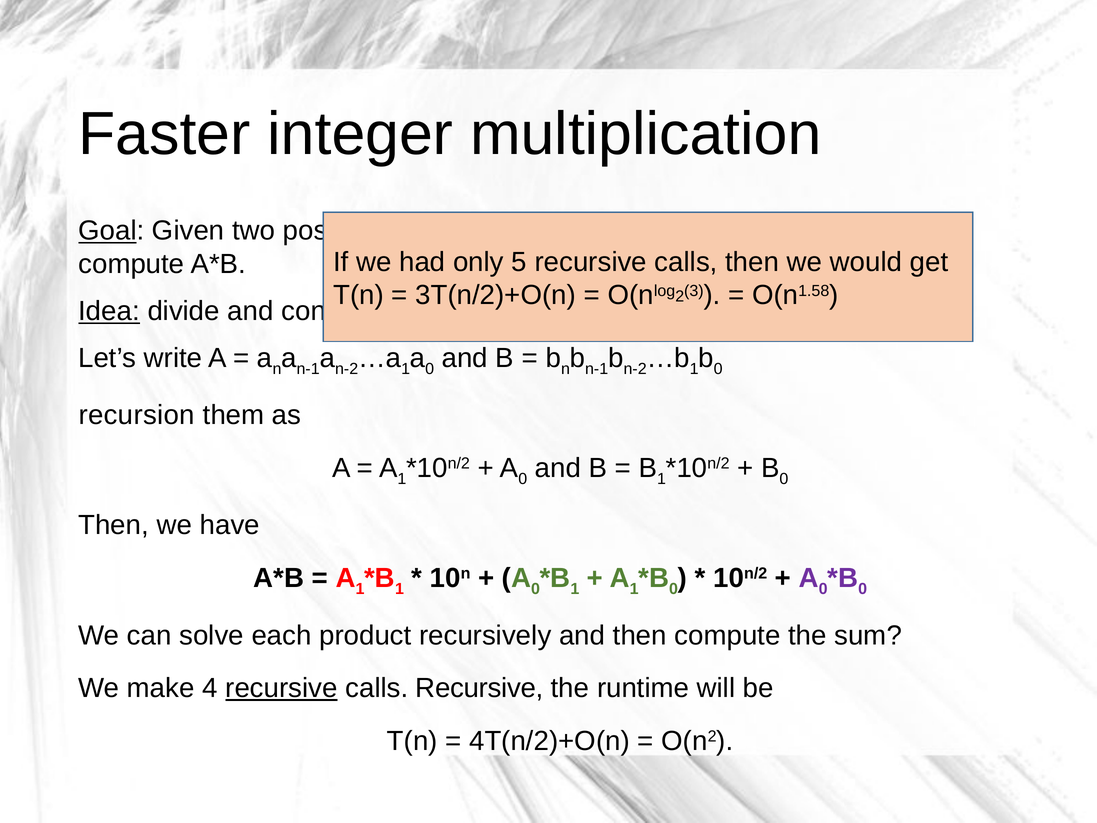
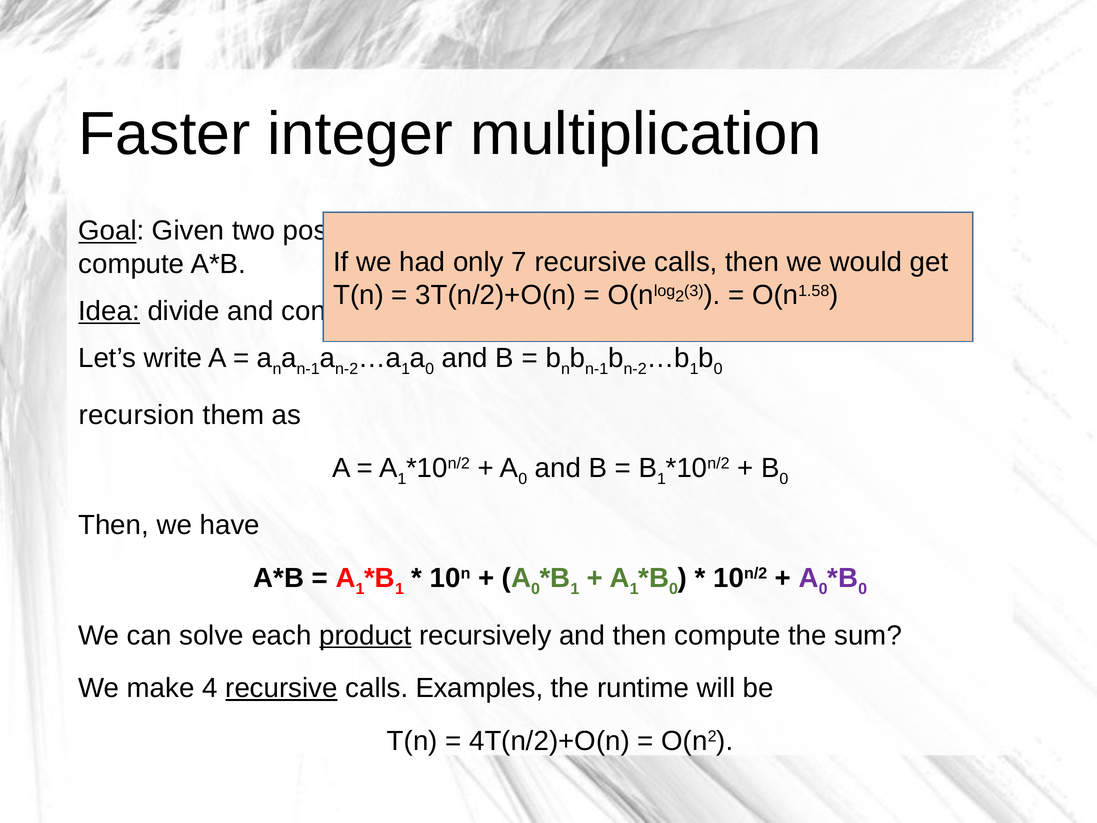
5: 5 -> 7 (519, 262)
product underline: none -> present (365, 635)
calls Recursive: Recursive -> Examples (479, 688)
